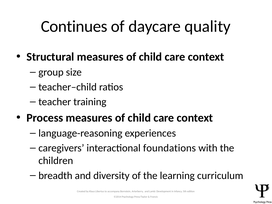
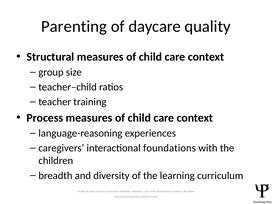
Continues: Continues -> Parenting (74, 26)
